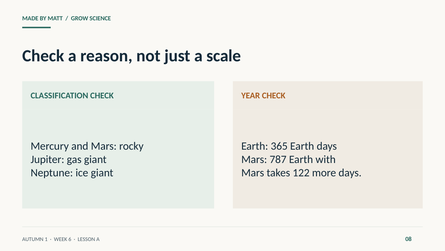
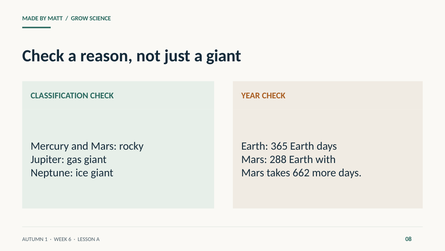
a scale: scale -> giant (224, 56)
787: 787 -> 288 (278, 159)
122: 122 -> 662 (301, 172)
